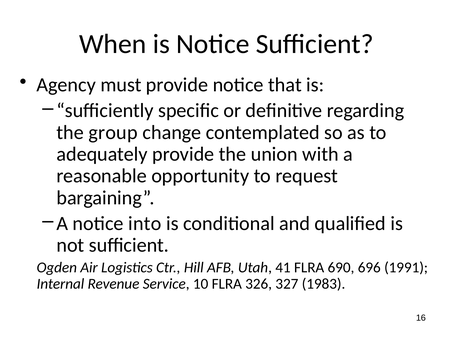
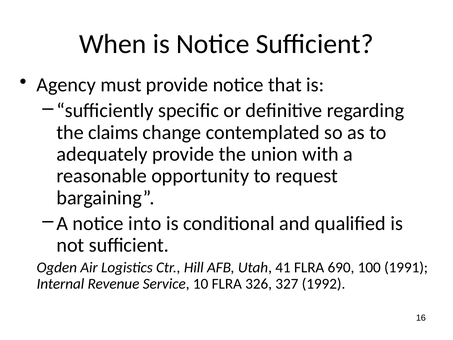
group: group -> claims (113, 132)
696: 696 -> 100 (369, 267)
1983: 1983 -> 1992 (324, 284)
